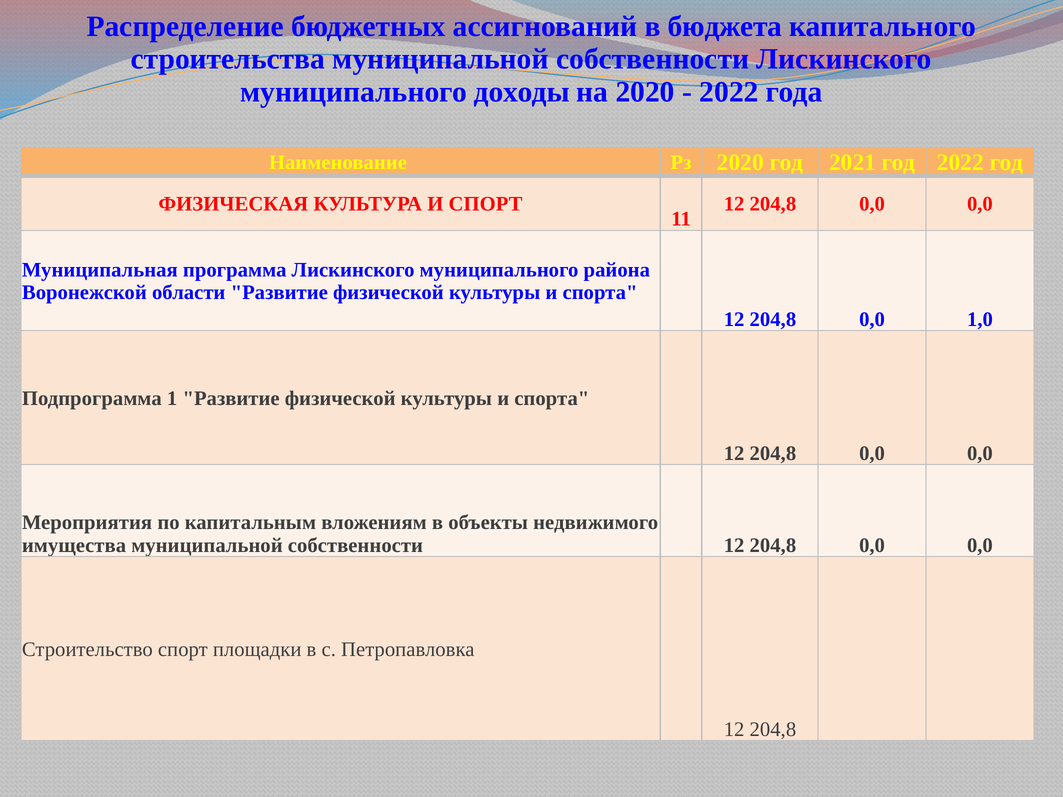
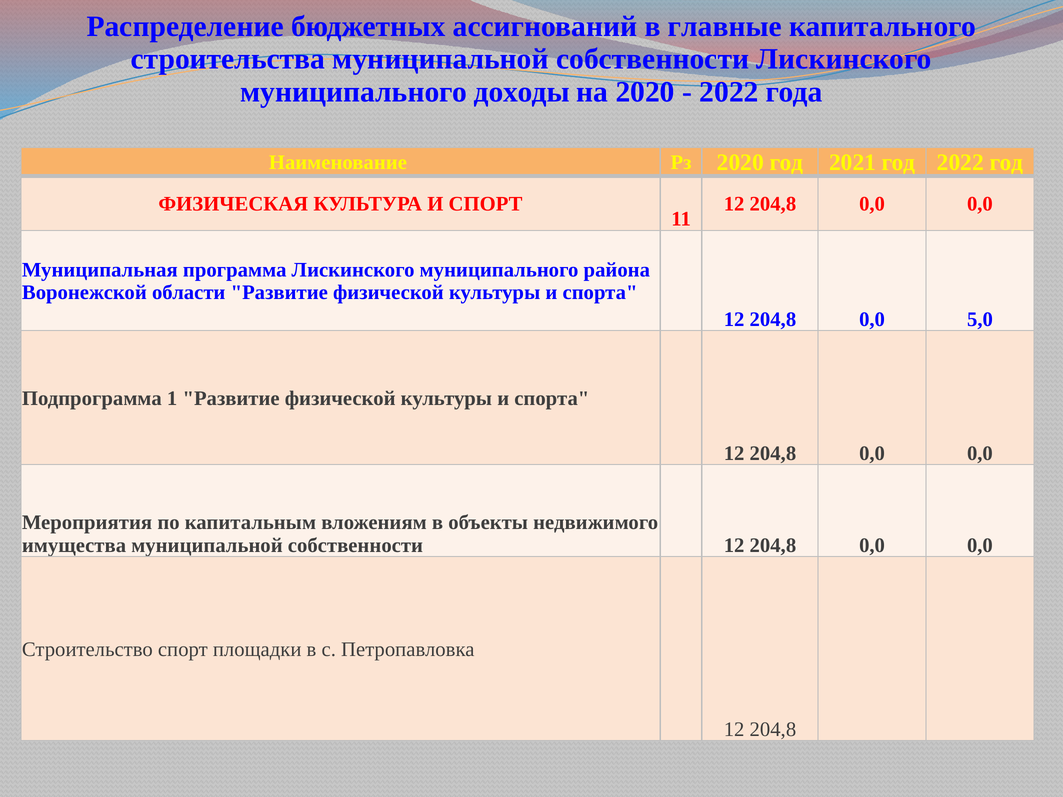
бюджета: бюджета -> главные (725, 26)
1,0: 1,0 -> 5,0 (980, 319)
